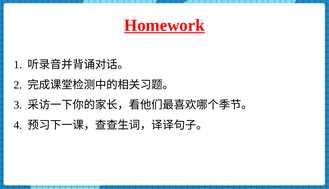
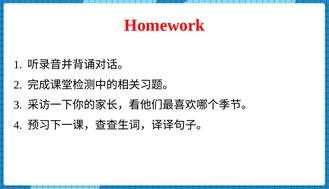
Homework underline: present -> none (164, 25)
